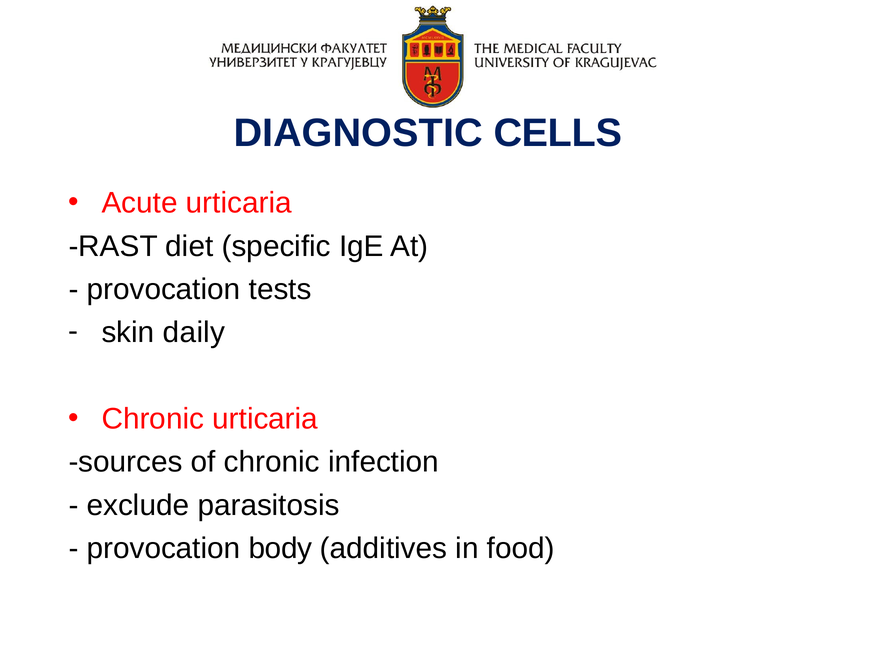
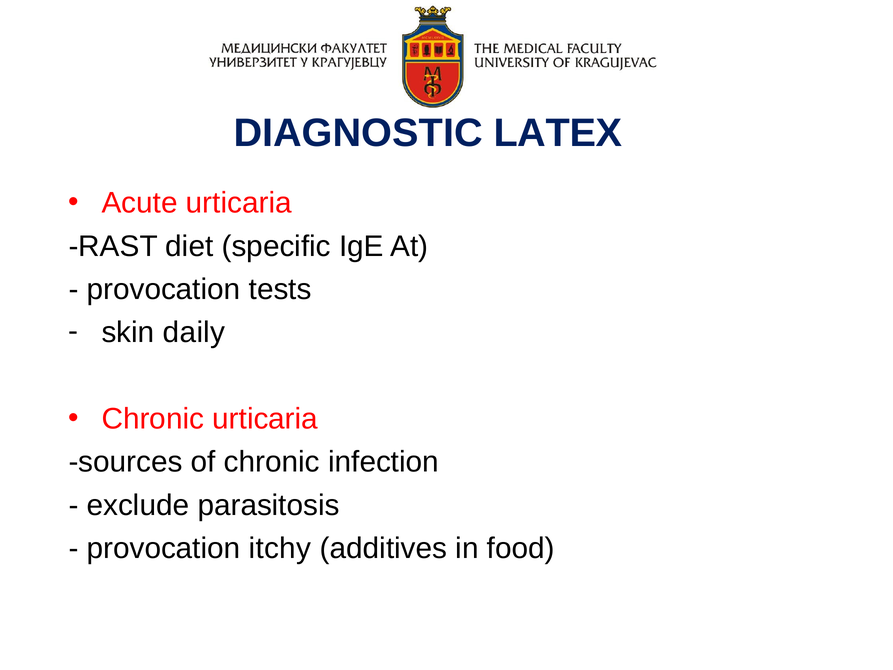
CELLS: CELLS -> LATEX (558, 133)
body: body -> itchy (280, 548)
